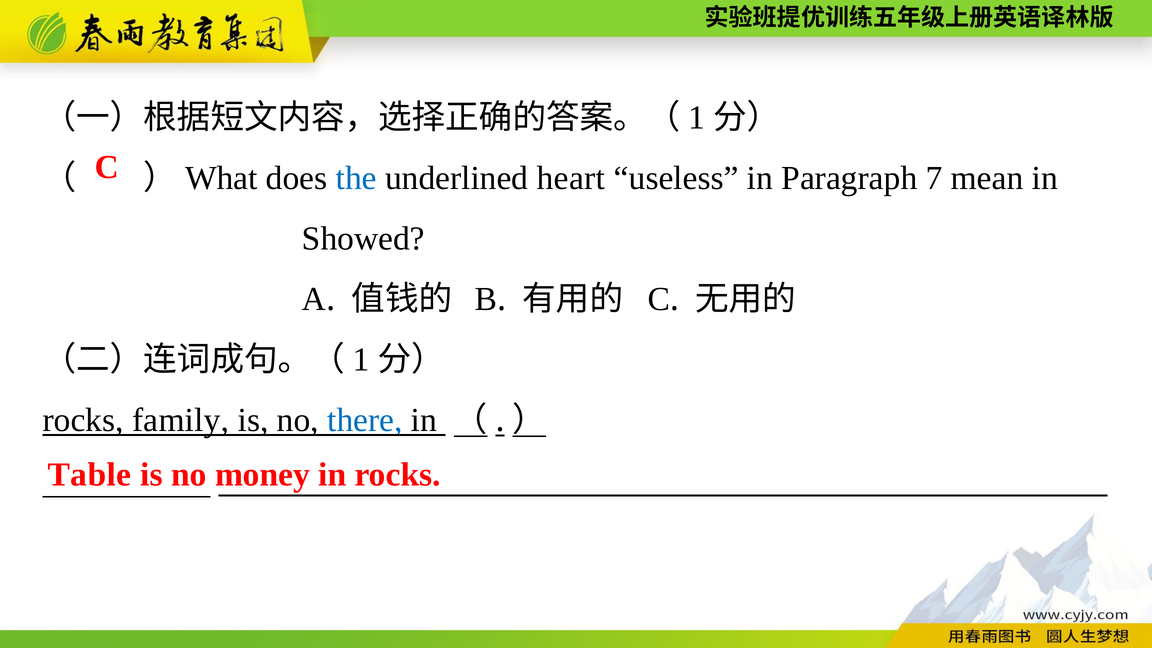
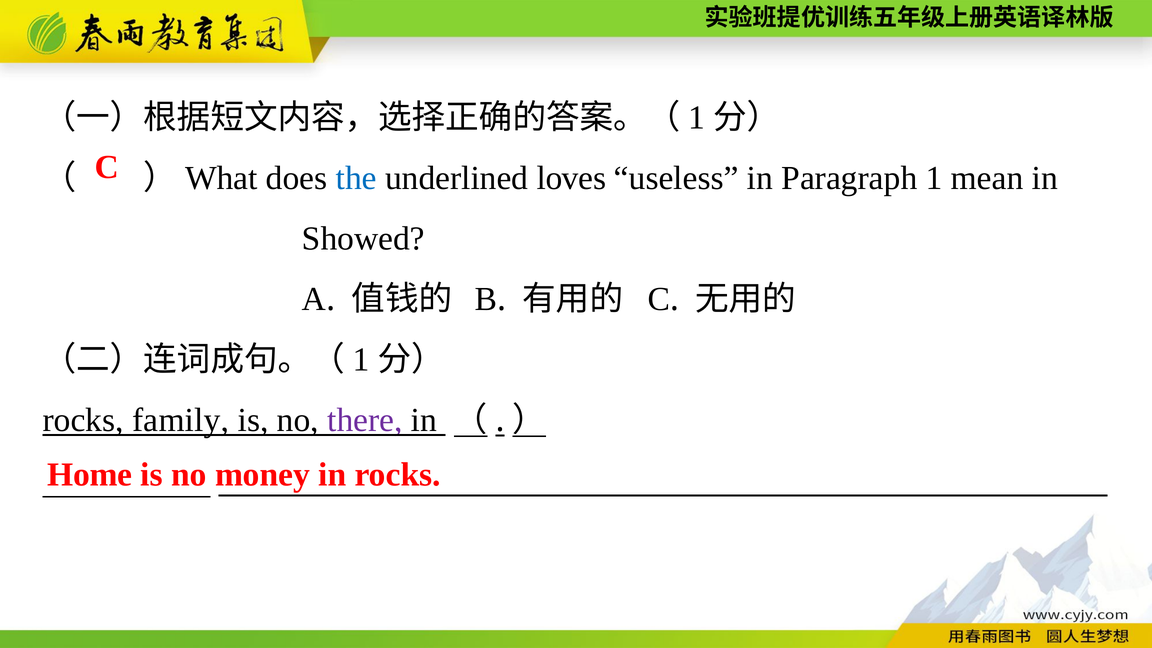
heart: heart -> loves (571, 178)
Paragraph 7: 7 -> 1 (934, 178)
there colour: blue -> purple (365, 420)
Table: Table -> Home (90, 475)
